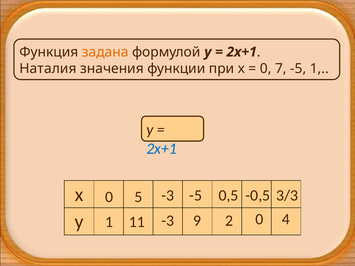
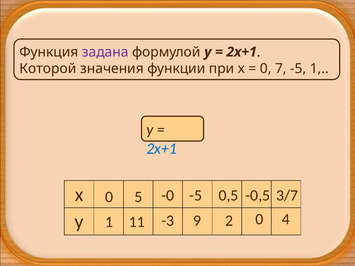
задана colour: orange -> purple (105, 52)
Наталия: Наталия -> Которой (48, 69)
-3: -3 -> -0 (168, 196)
3/3: 3/3 -> 3/7 (287, 196)
